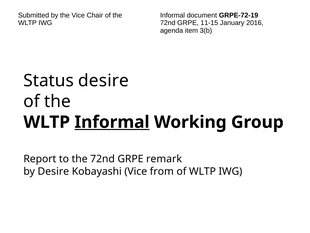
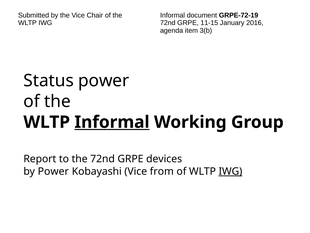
Status desire: desire -> power (104, 81)
remark: remark -> devices (164, 159)
by Desire: Desire -> Power (53, 171)
IWG underline: none -> present (230, 171)
